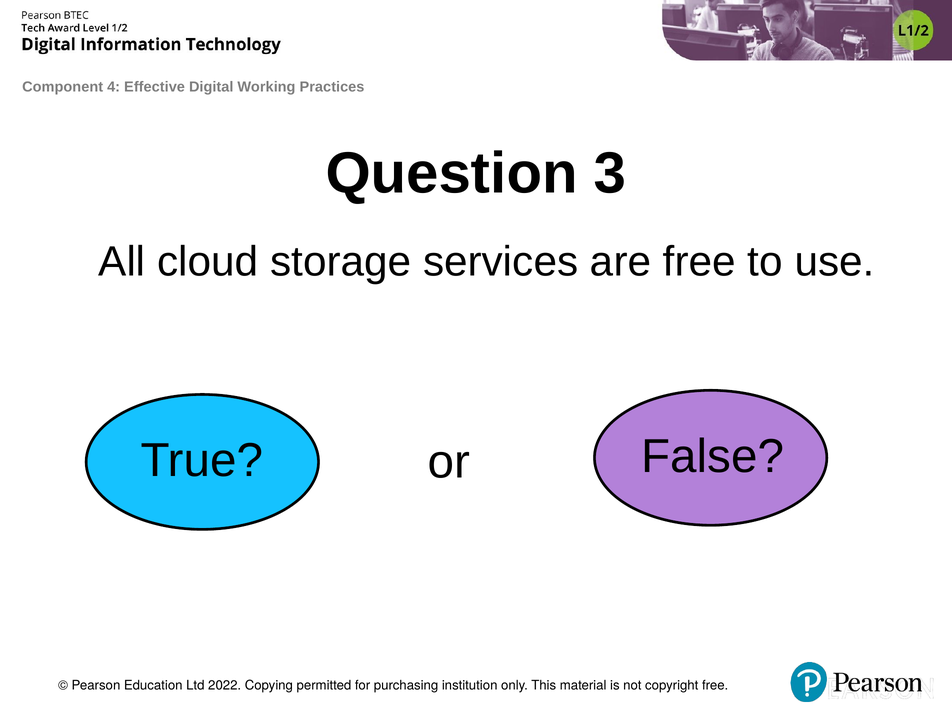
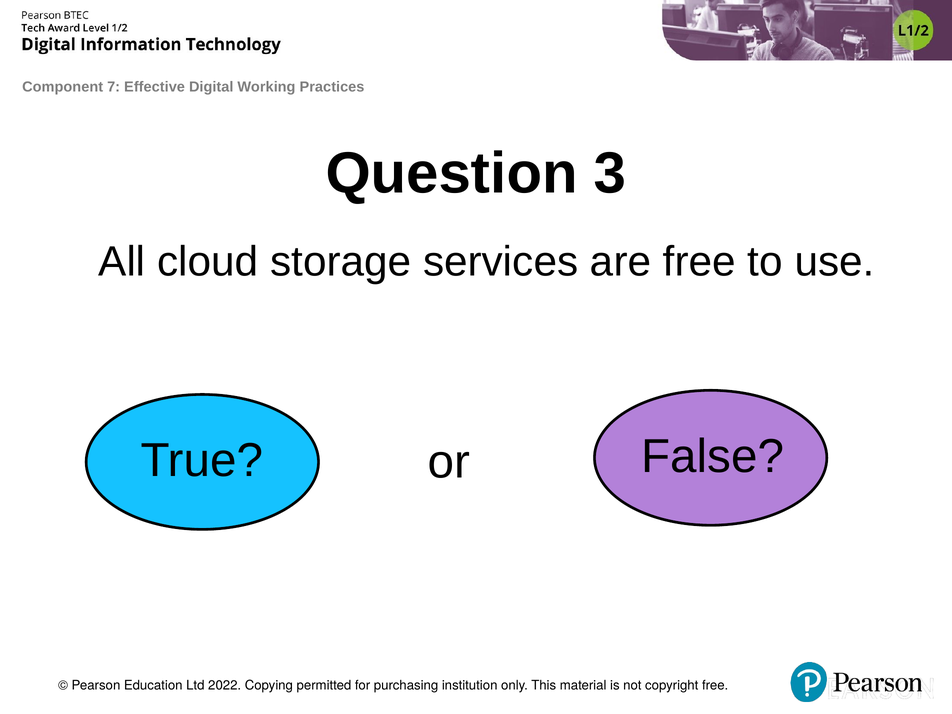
4: 4 -> 7 (114, 87)
